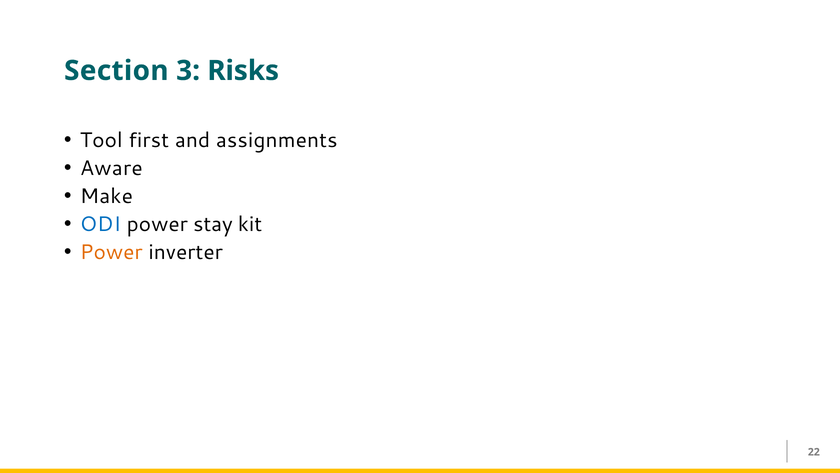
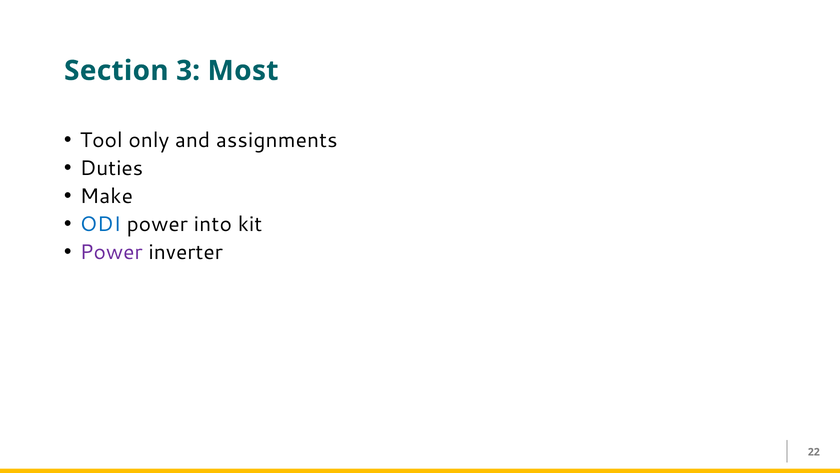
Risks: Risks -> Most (243, 71)
first: first -> only (149, 140)
Aware: Aware -> Duties (111, 168)
stay: stay -> into (213, 224)
Power colour: orange -> purple (111, 252)
